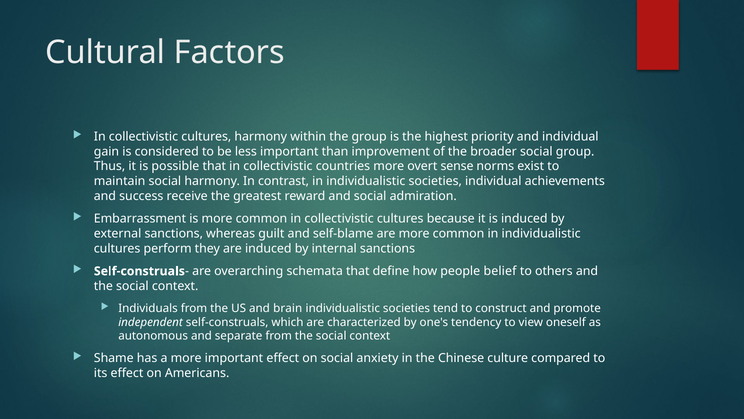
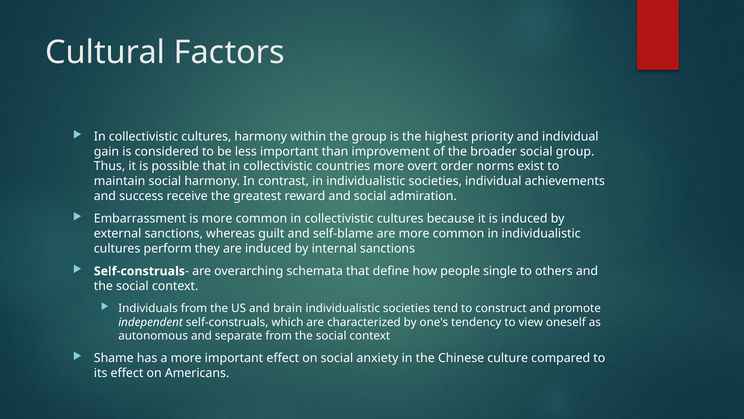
sense: sense -> order (457, 166)
belief: belief -> single (500, 271)
